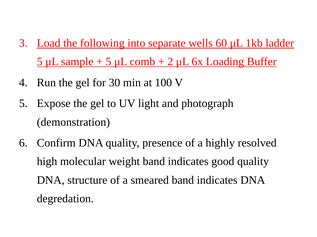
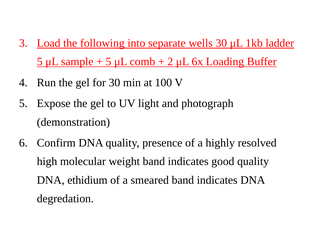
wells 60: 60 -> 30 (221, 43)
structure: structure -> ethidium (87, 181)
